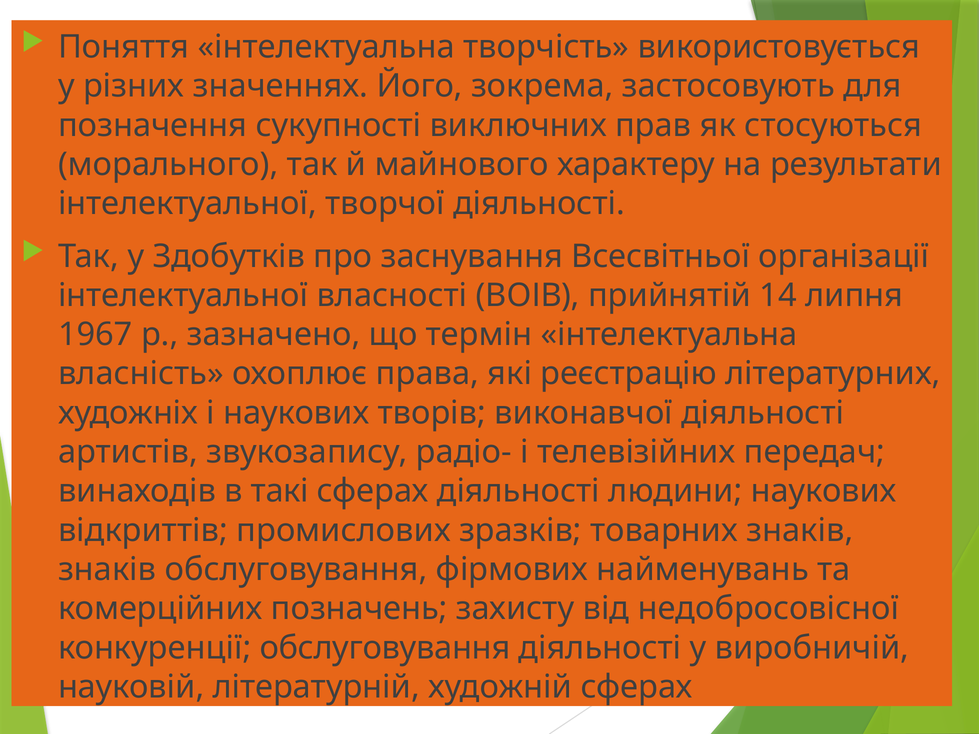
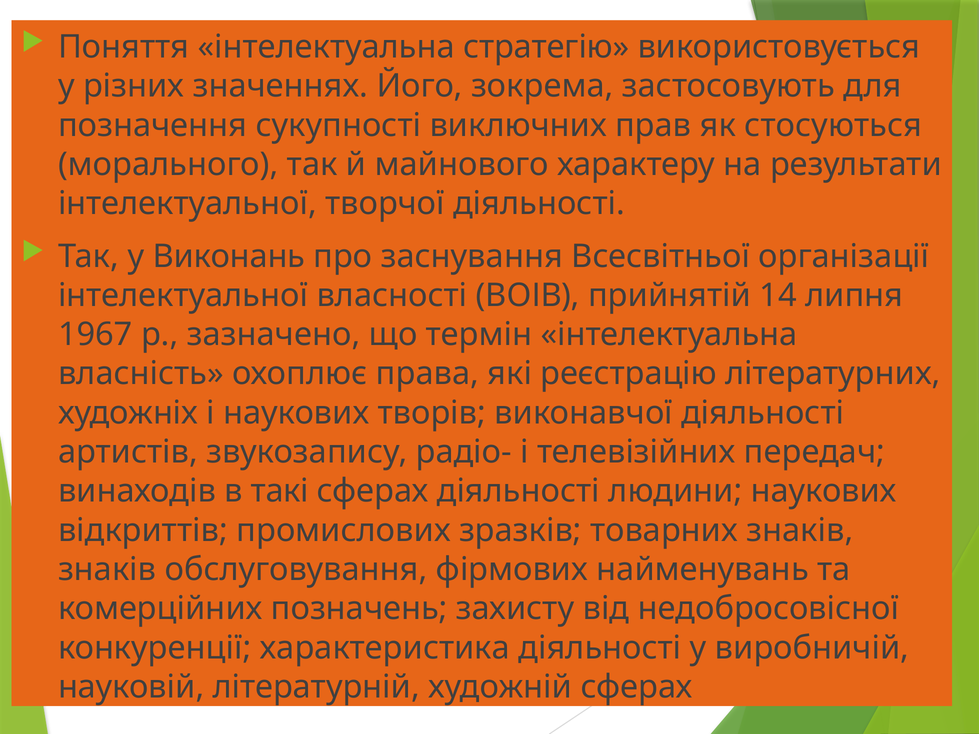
творчість: творчість -> стратегію (546, 47)
Здобутків: Здобутків -> Виконань (229, 256)
конкуренції обслуговування: обслуговування -> характеристика (385, 648)
